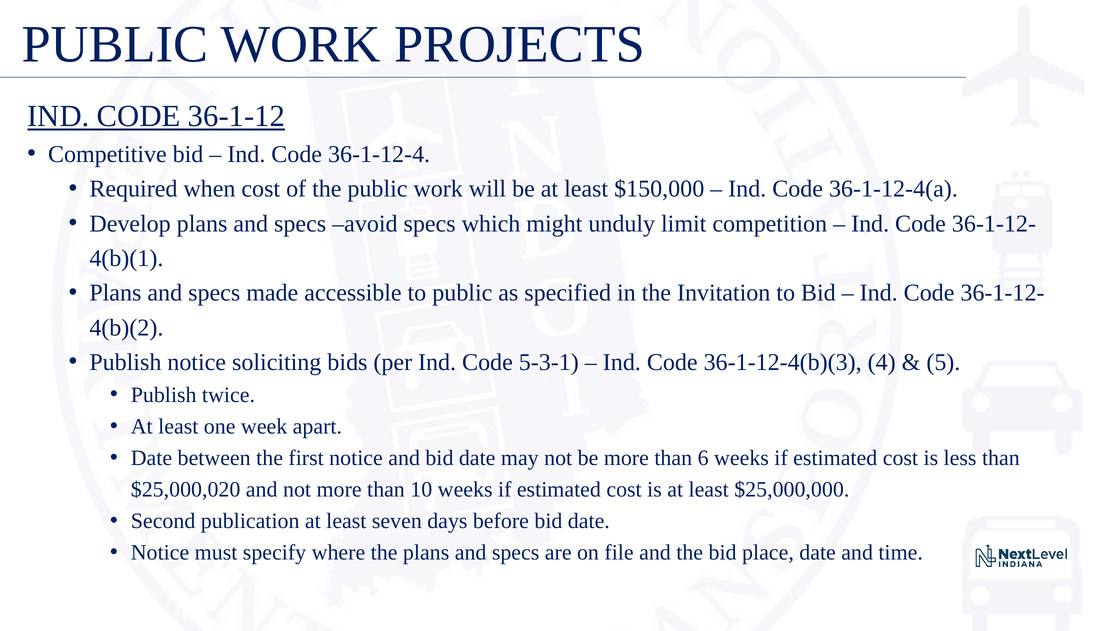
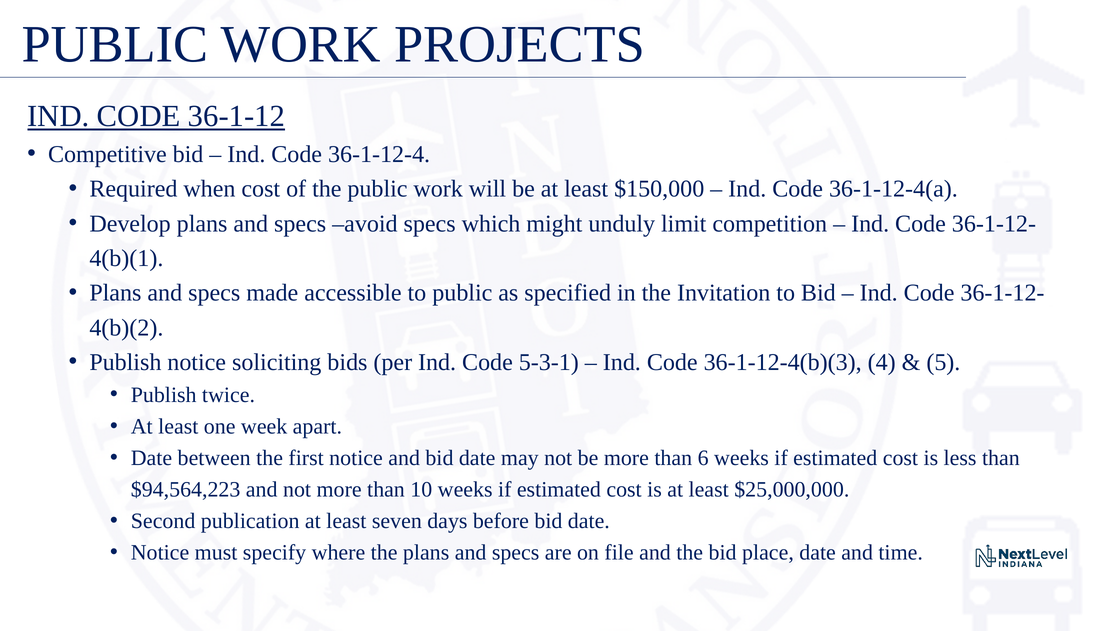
$25,000,020: $25,000,020 -> $94,564,223 (186, 490)
